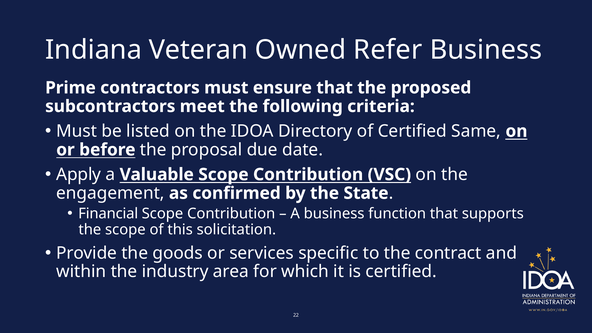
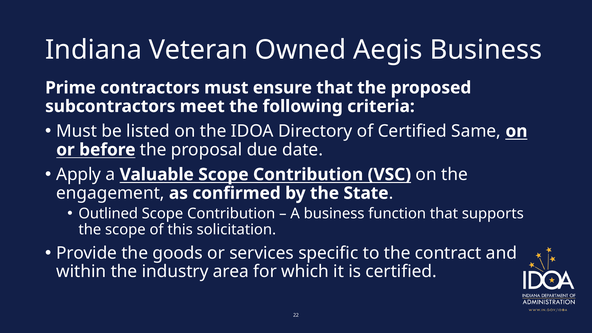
Refer: Refer -> Aegis (388, 50)
Financial: Financial -> Outlined (108, 214)
